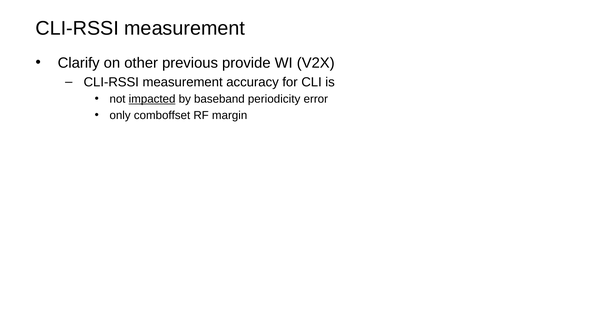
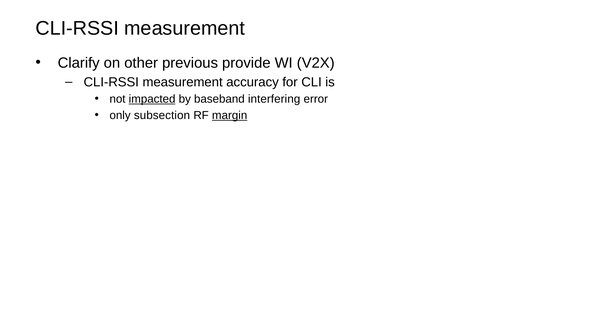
periodicity: periodicity -> interfering (274, 99)
comboffset: comboffset -> subsection (162, 115)
margin underline: none -> present (230, 115)
